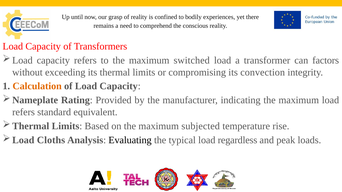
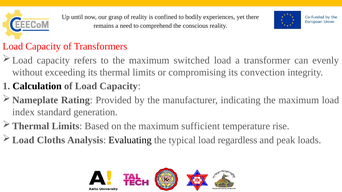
factors: factors -> evenly (326, 60)
Calculation colour: orange -> black (37, 86)
refers: refers -> index (23, 112)
equivalent: equivalent -> generation (95, 112)
subjected: subjected -> sufficient (201, 126)
